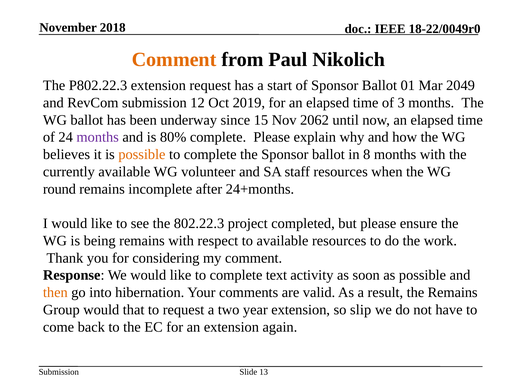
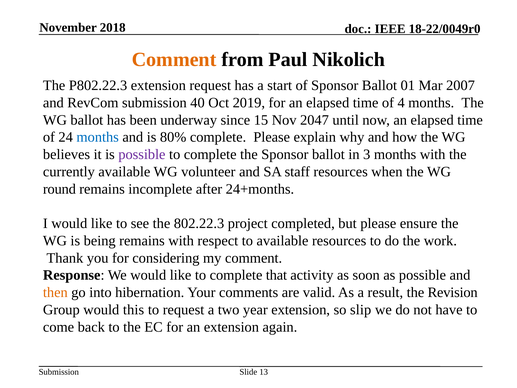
2049: 2049 -> 2007 (461, 85)
12: 12 -> 40 (198, 103)
3: 3 -> 4 (401, 103)
2062: 2062 -> 2047 (314, 120)
months colour: purple -> blue (98, 137)
possible colour: orange -> purple (142, 154)
8: 8 -> 3 (367, 154)
text: text -> that (276, 275)
the Remains: Remains -> Revision (453, 292)
that: that -> this (134, 310)
